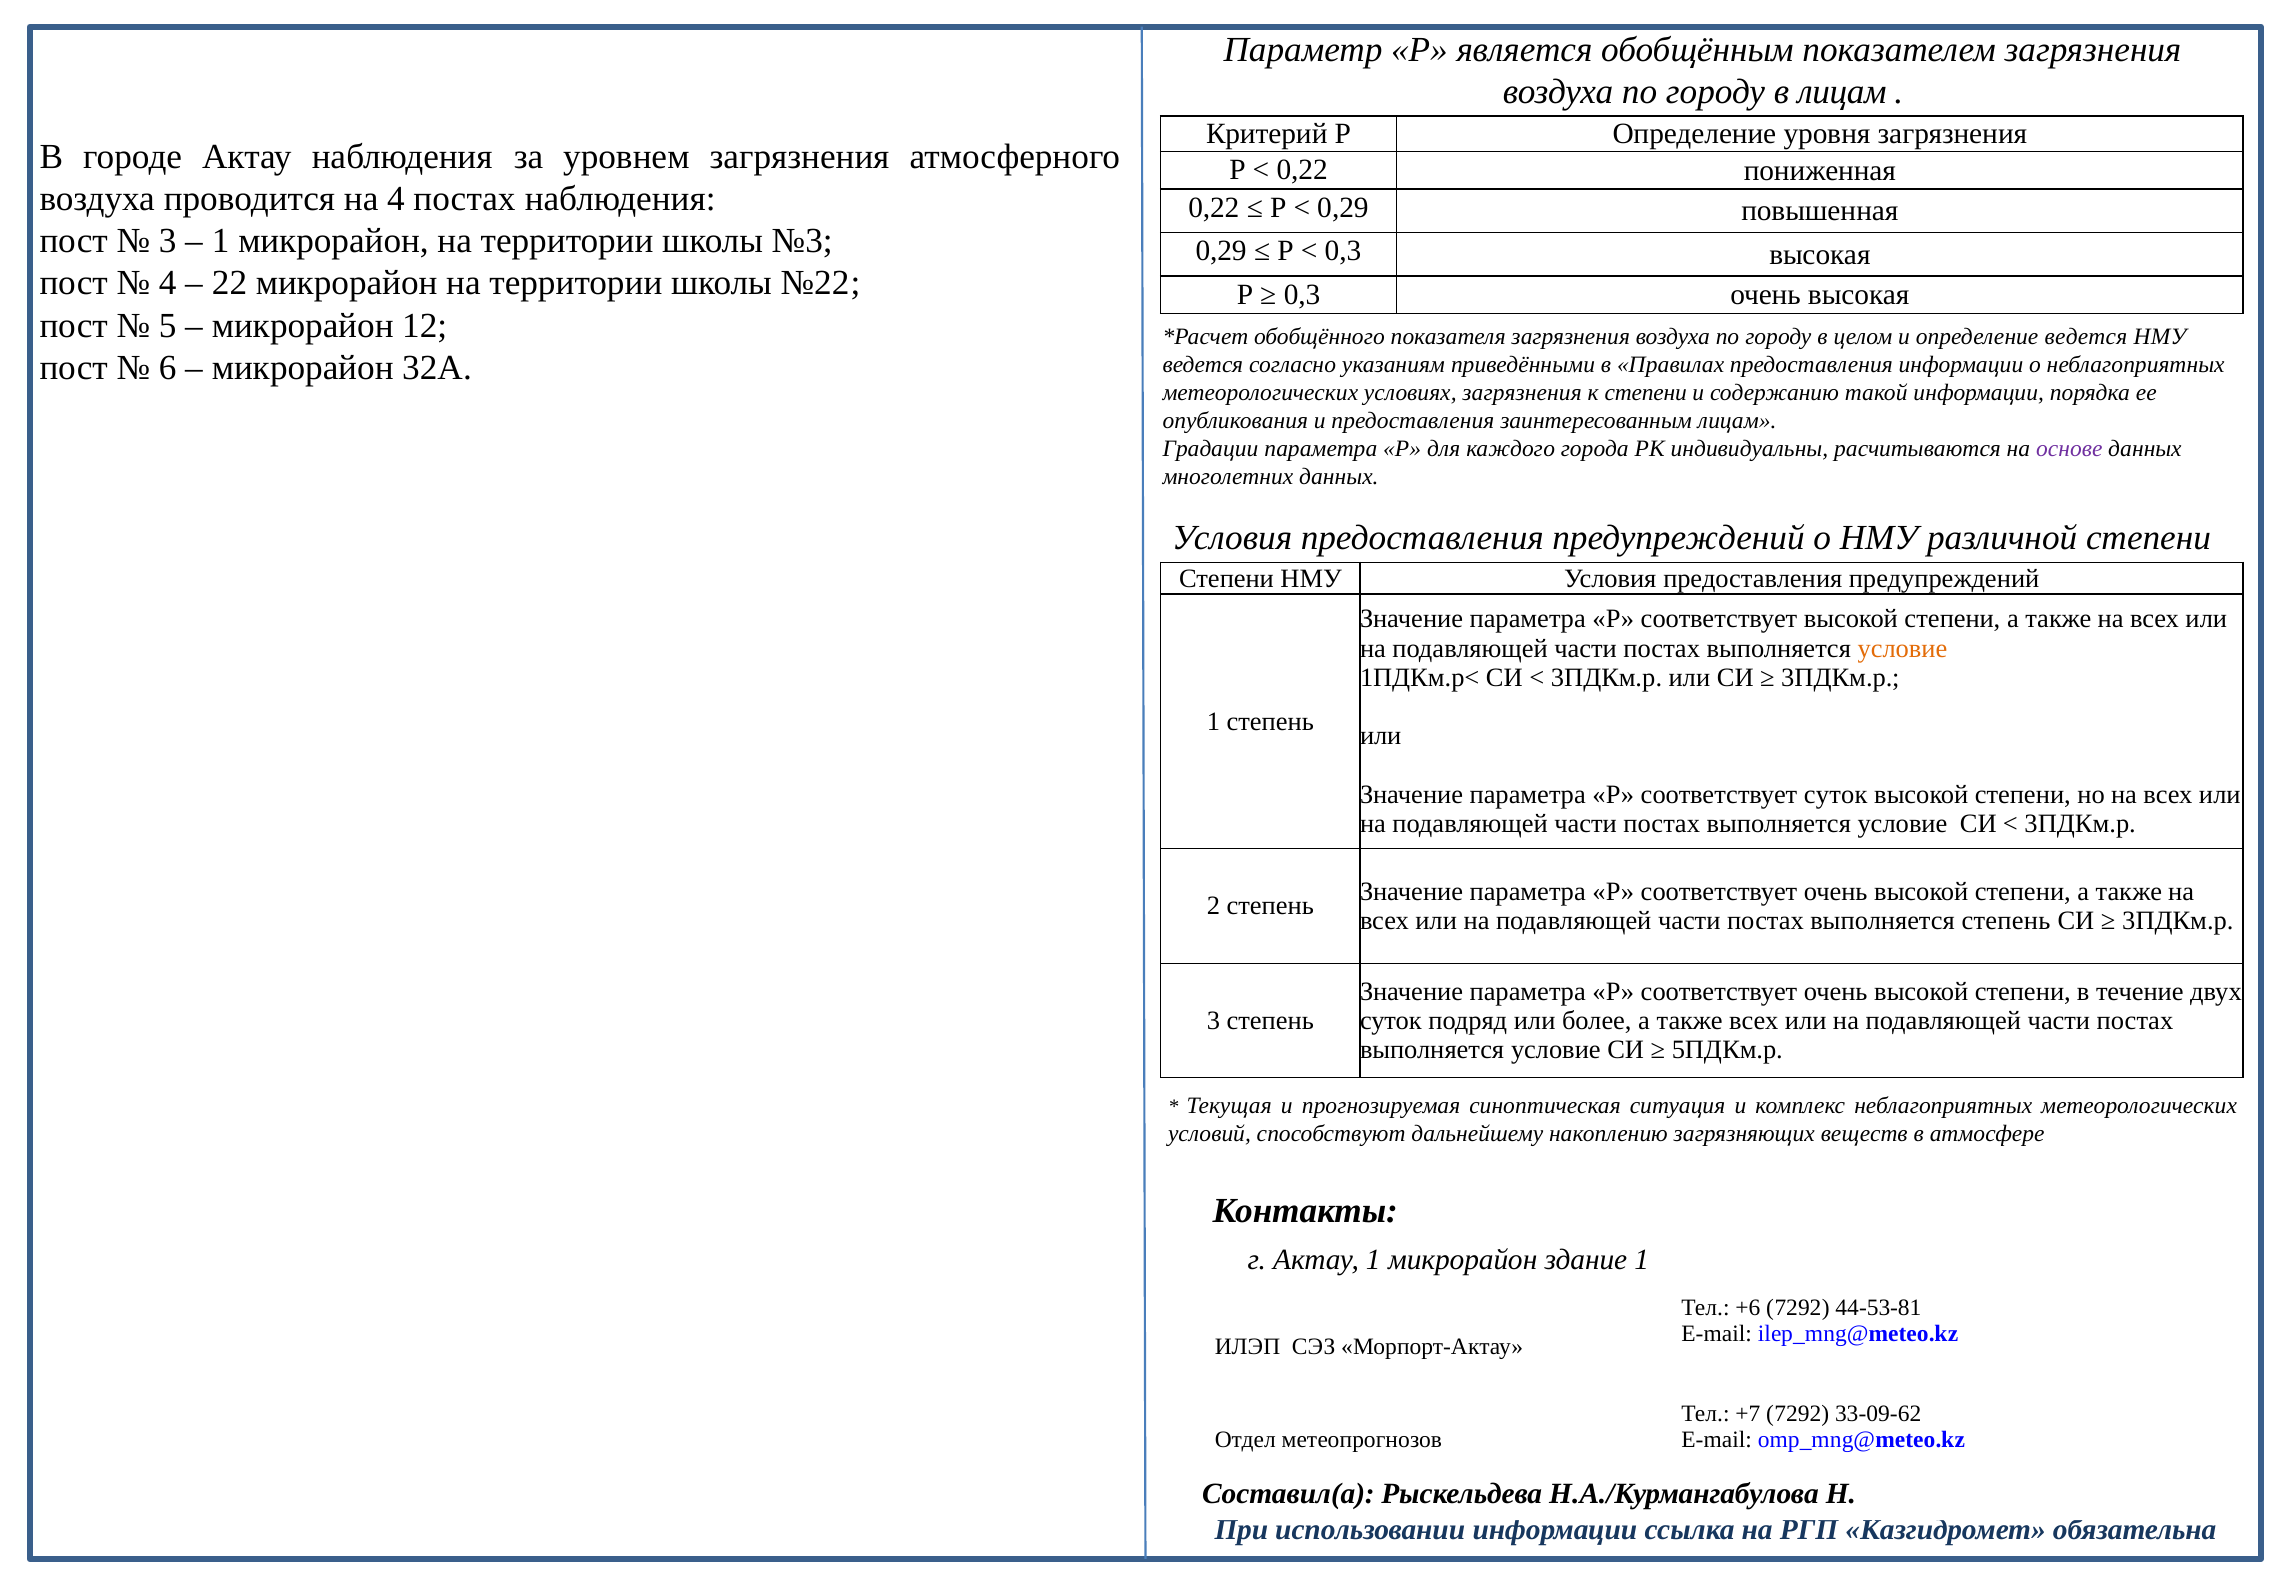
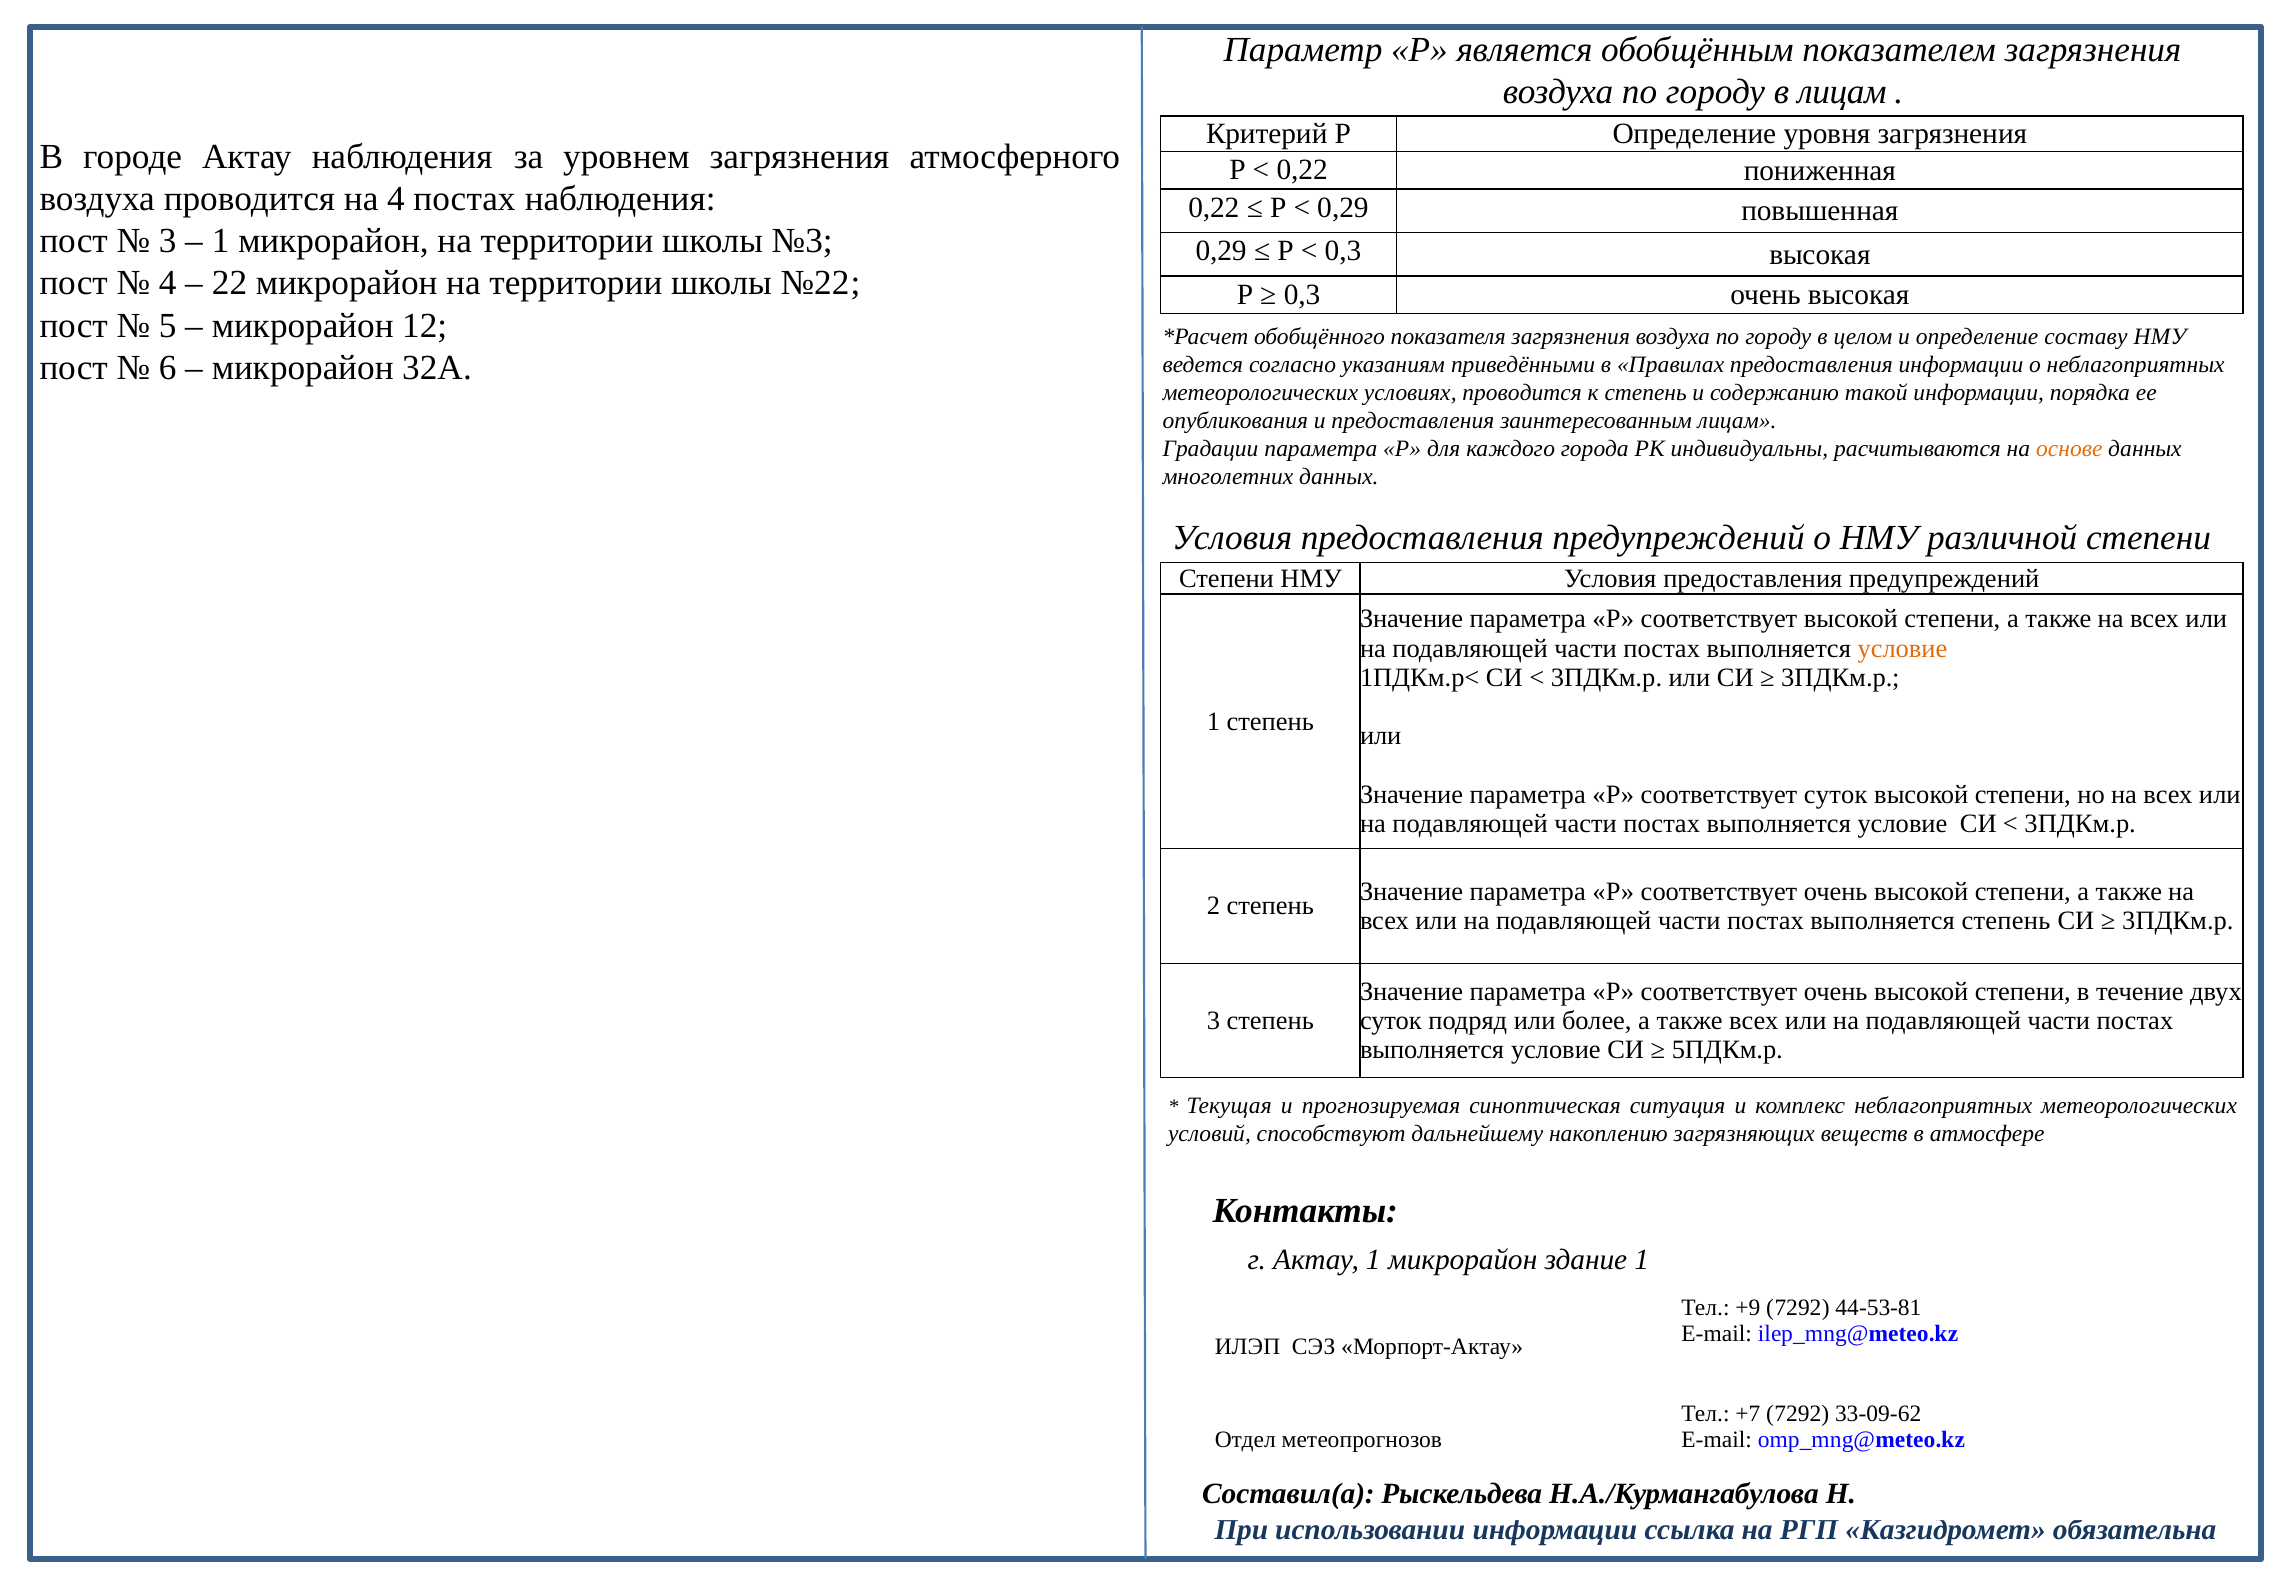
определение ведется: ведется -> составу (2086, 337)
условиях загрязнения: загрязнения -> проводится (1522, 393)
к степени: степени -> степень (1646, 393)
основе colour: purple -> orange (2069, 449)
+6: +6 -> +9 (1748, 1308)
